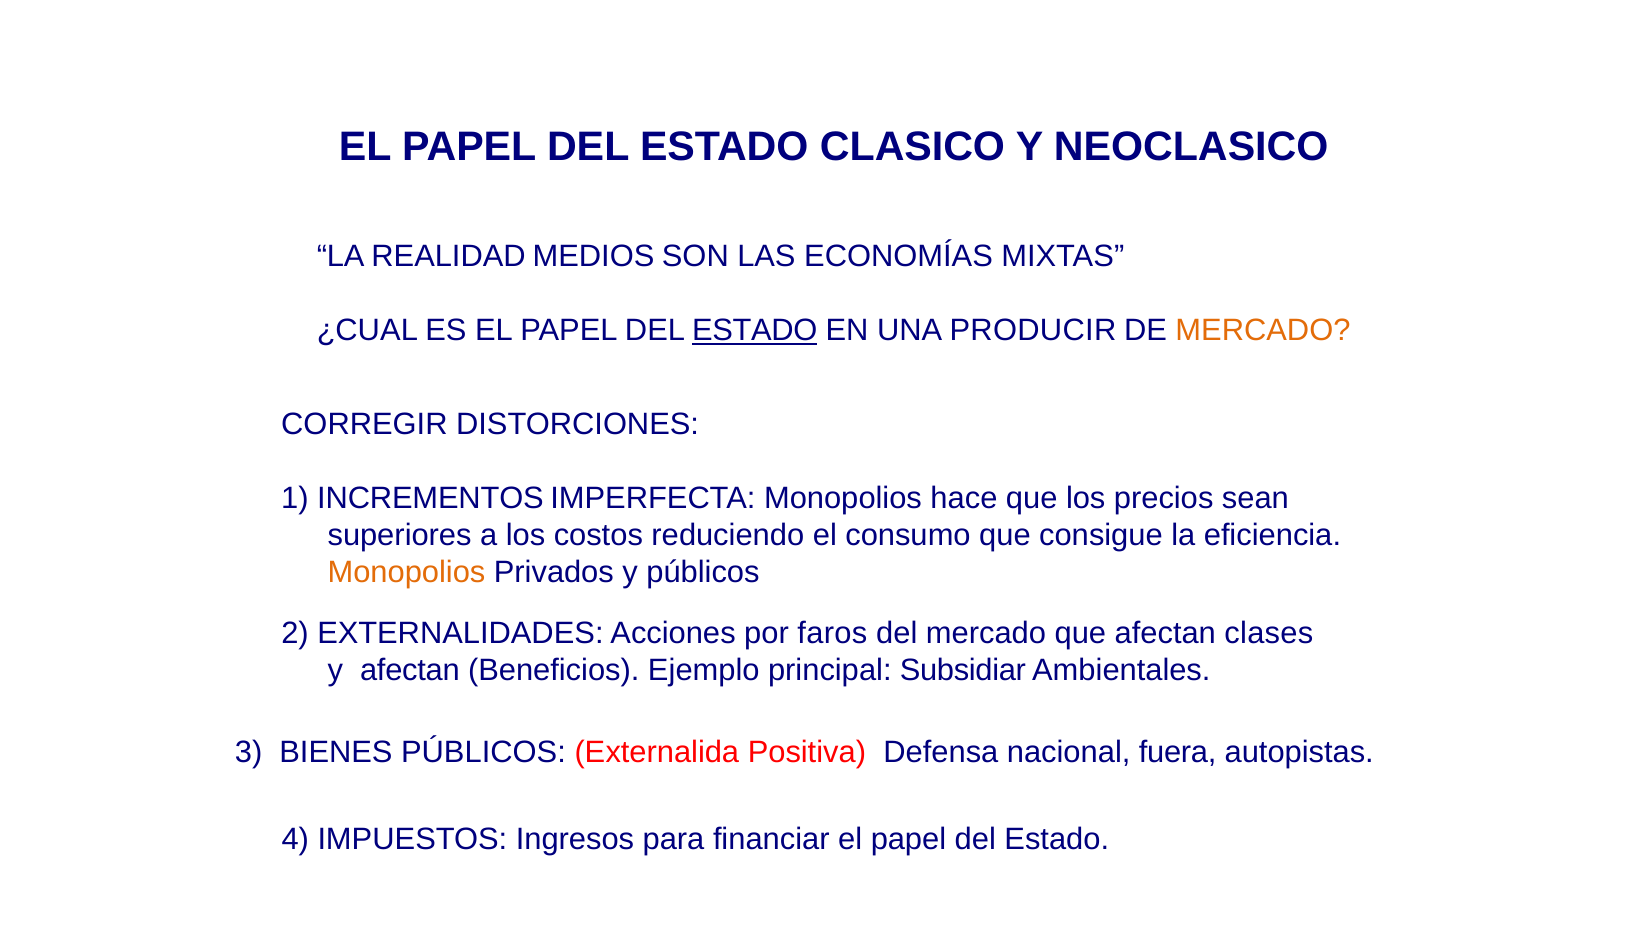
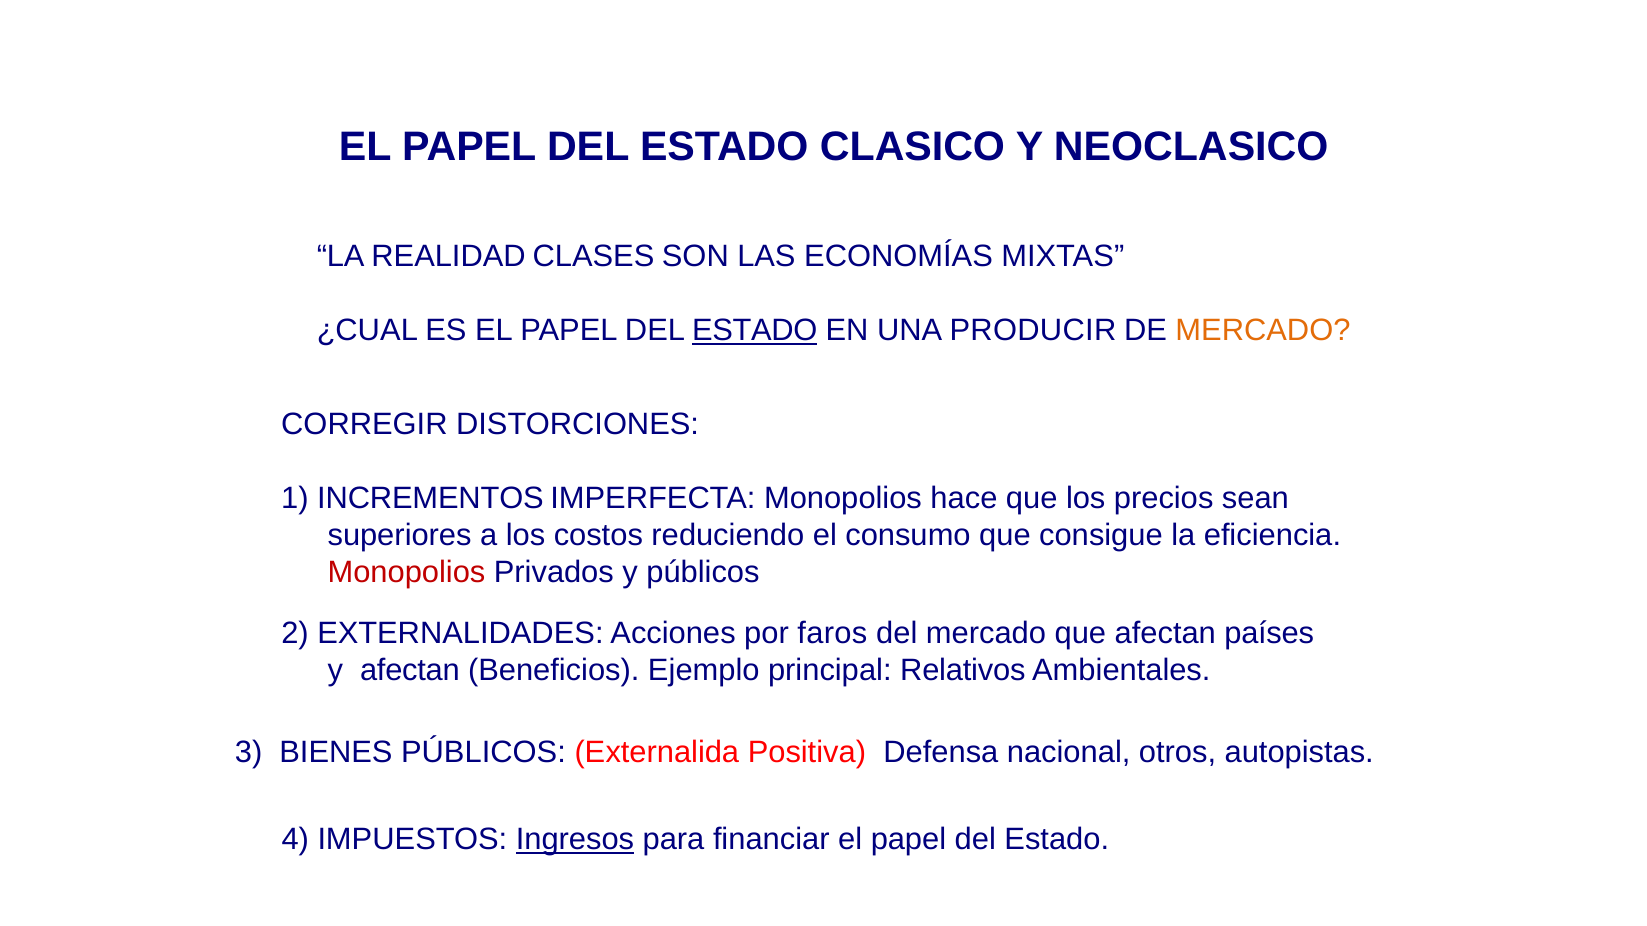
MEDIOS: MEDIOS -> CLASES (593, 256)
Monopolios colour: orange -> red (406, 573)
clases: clases -> países (1269, 634)
Subsidiar: Subsidiar -> Relativos (963, 671)
fuera: fuera -> otros (1177, 753)
Ingresos underline: none -> present (575, 840)
